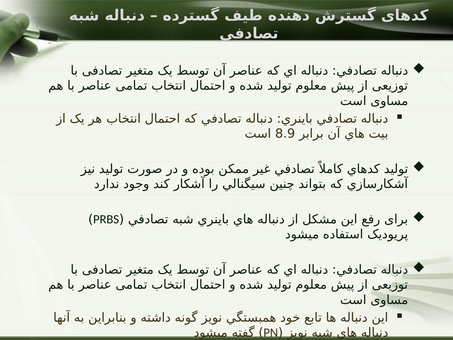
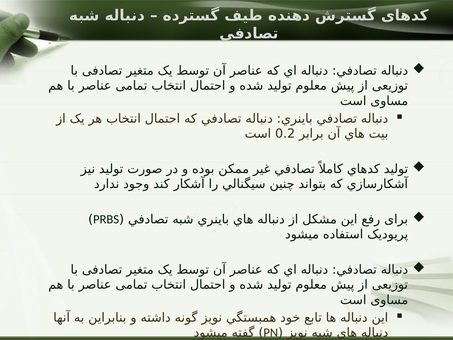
8.9: 8.9 -> 0.2 (285, 134)
